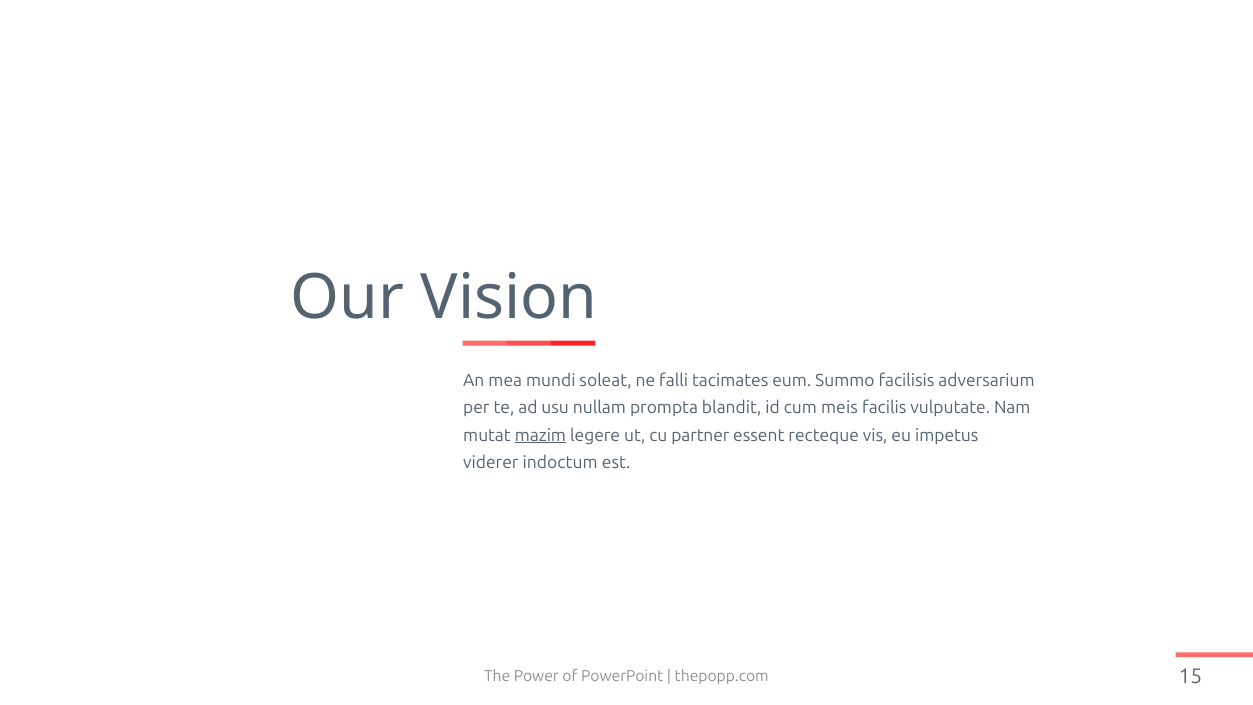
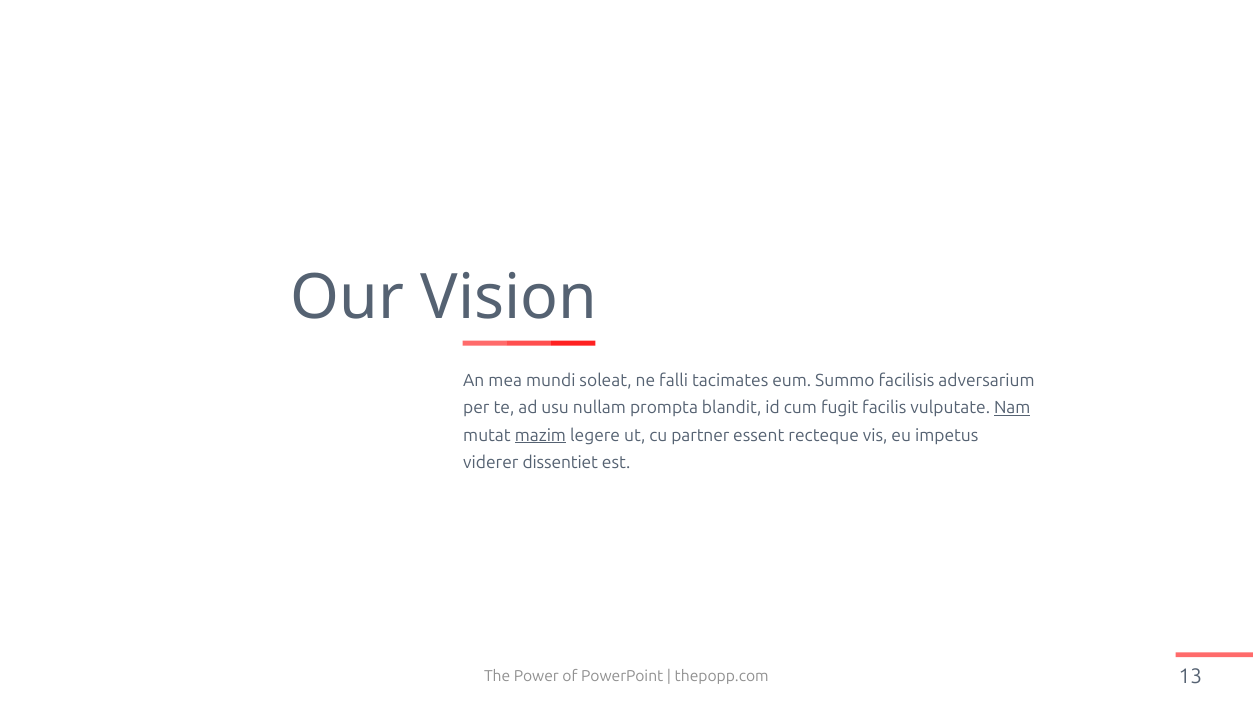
meis: meis -> fugit (840, 408)
Nam underline: none -> present (1012, 408)
indoctum: indoctum -> dissentiet (560, 462)
15: 15 -> 13 (1190, 676)
